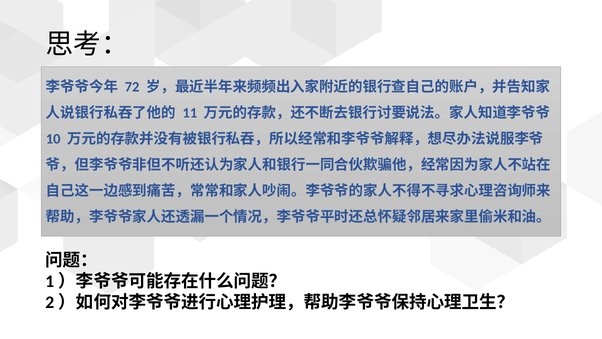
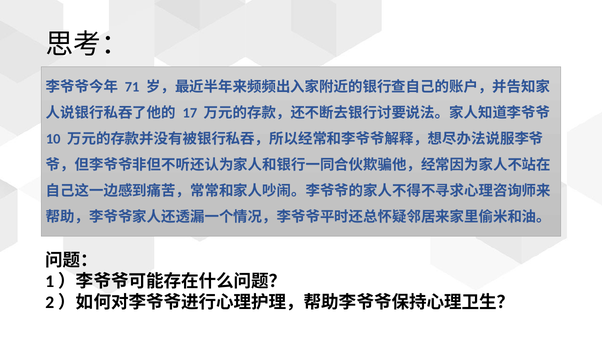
72: 72 -> 71 (132, 87)
11: 11 -> 17 (190, 113)
